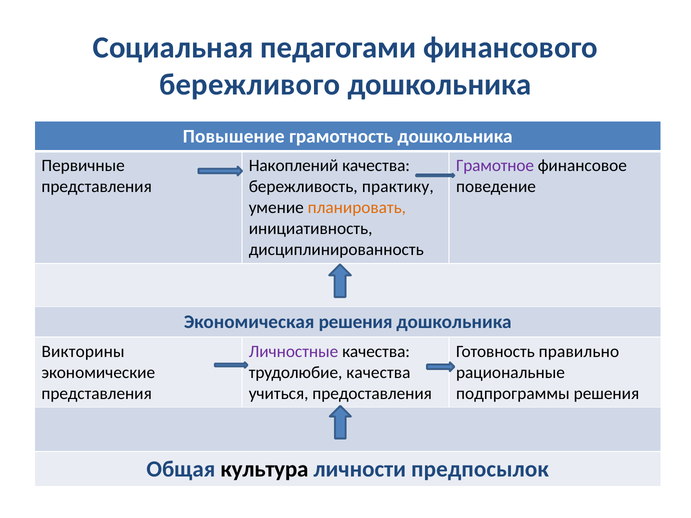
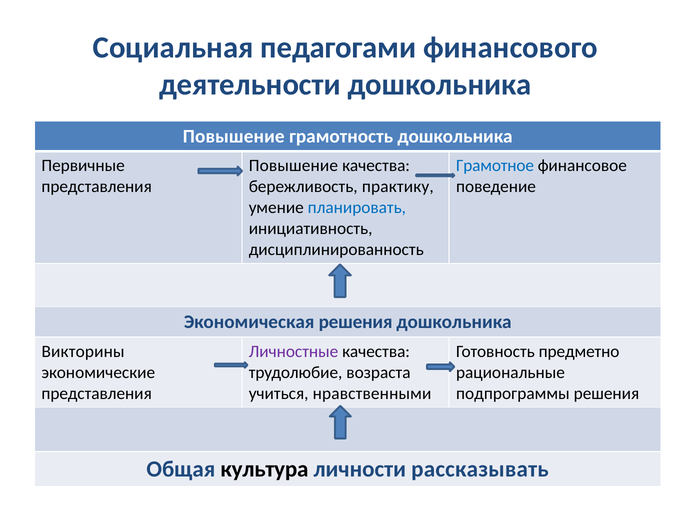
бережливого: бережливого -> деятельности (250, 85)
Накоплений: Накоплений -> Повышение (293, 166)
Грамотное colour: purple -> blue (495, 166)
планировать colour: orange -> blue (357, 208)
правильно: правильно -> предметно (579, 352)
трудолюбие качества: качества -> возраста (378, 373)
предоставления: предоставления -> нравственными (372, 394)
предпосылок: предпосылок -> рассказывать (480, 470)
